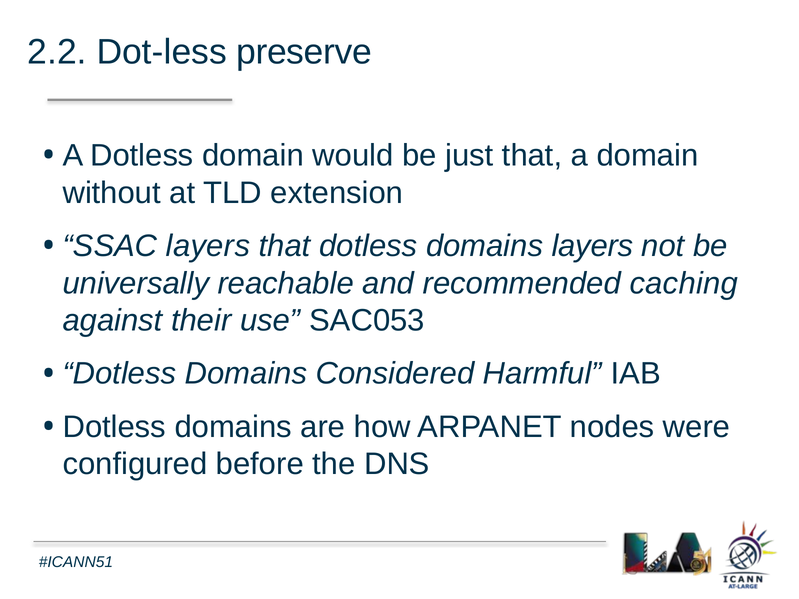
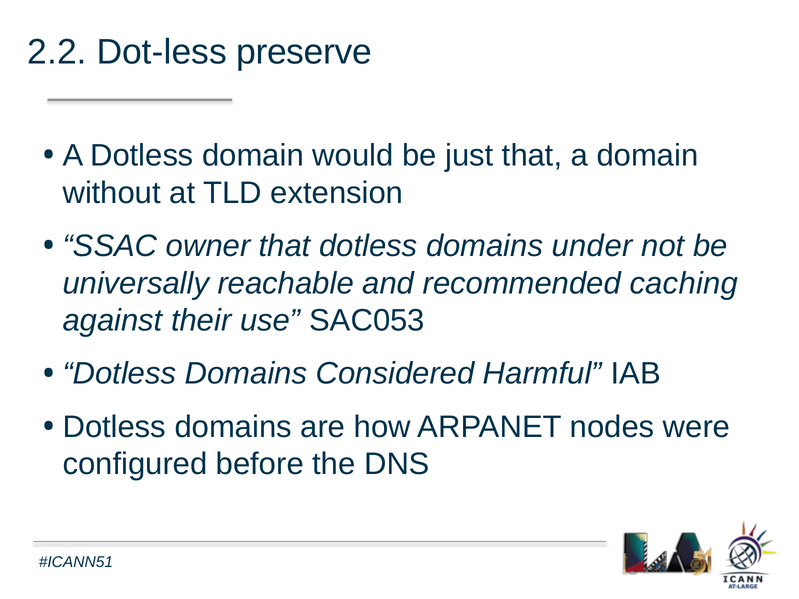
SSAC layers: layers -> owner (208, 246)
domains layers: layers -> under (592, 246)
